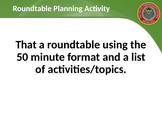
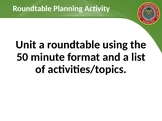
That: That -> Unit (26, 45)
